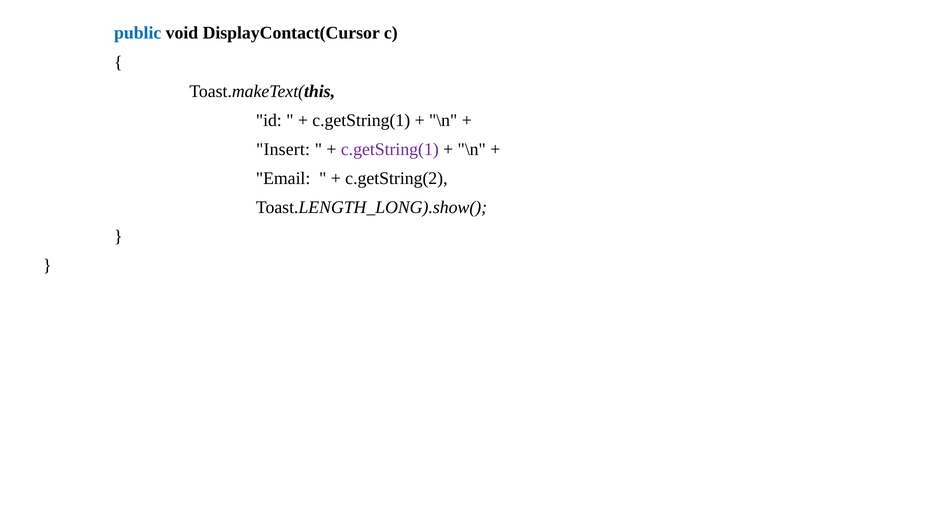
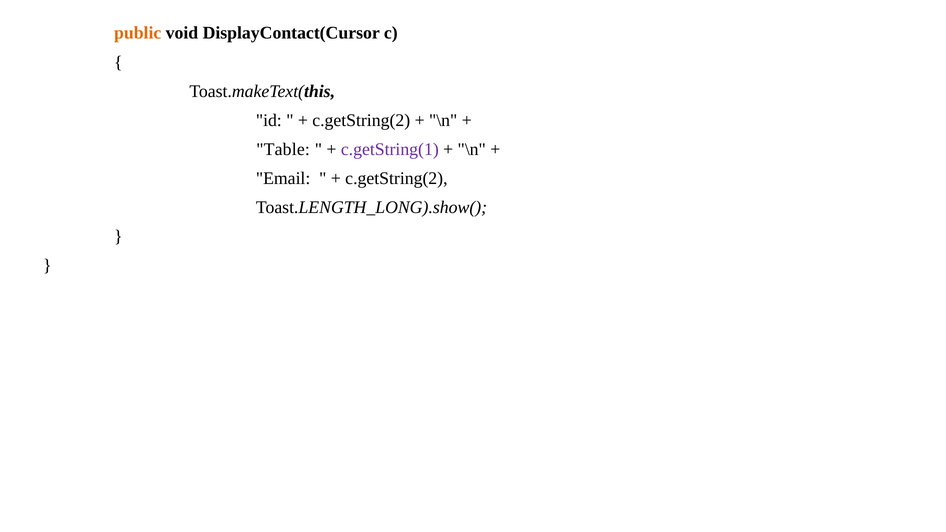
public colour: blue -> orange (138, 33)
c.getString(1: c.getString(1 -> c.getString(2 (361, 120)
Insert: Insert -> Table (283, 149)
